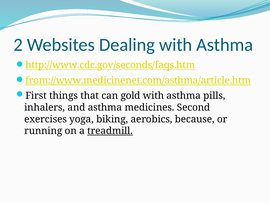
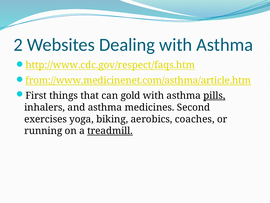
http://www.cdc.gov/seconds/faqs.htm: http://www.cdc.gov/seconds/faqs.htm -> http://www.cdc.gov/respect/faqs.htm (110, 65)
pills underline: none -> present (214, 96)
because: because -> coaches (195, 119)
